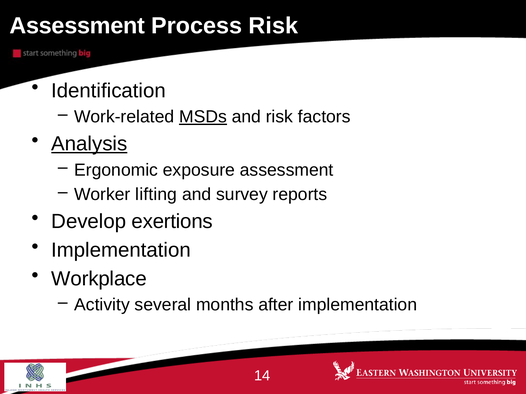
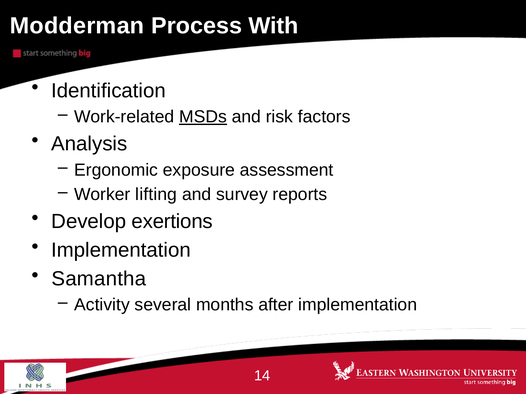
Assessment: Assessment -> Modderman (77, 26)
Process Risk: Risk -> With (273, 26)
Analysis underline: present -> none (89, 144)
Workplace: Workplace -> Samantha (99, 279)
